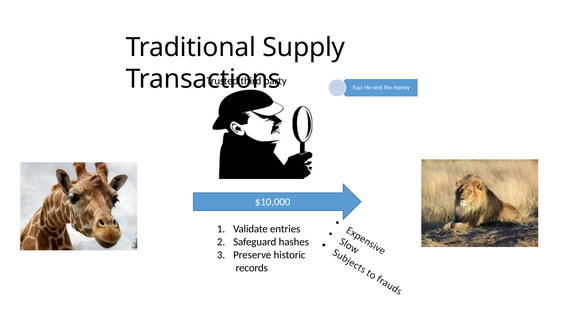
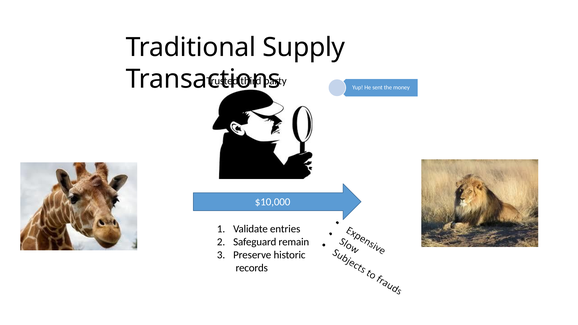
hashes: hashes -> remain (294, 242)
